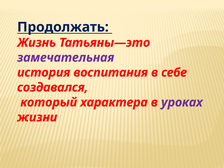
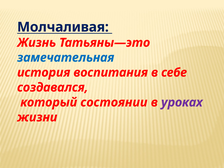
Продолжать: Продолжать -> Молчаливая (63, 27)
замечательная colour: purple -> blue (66, 58)
характера: характера -> состоянии (114, 102)
